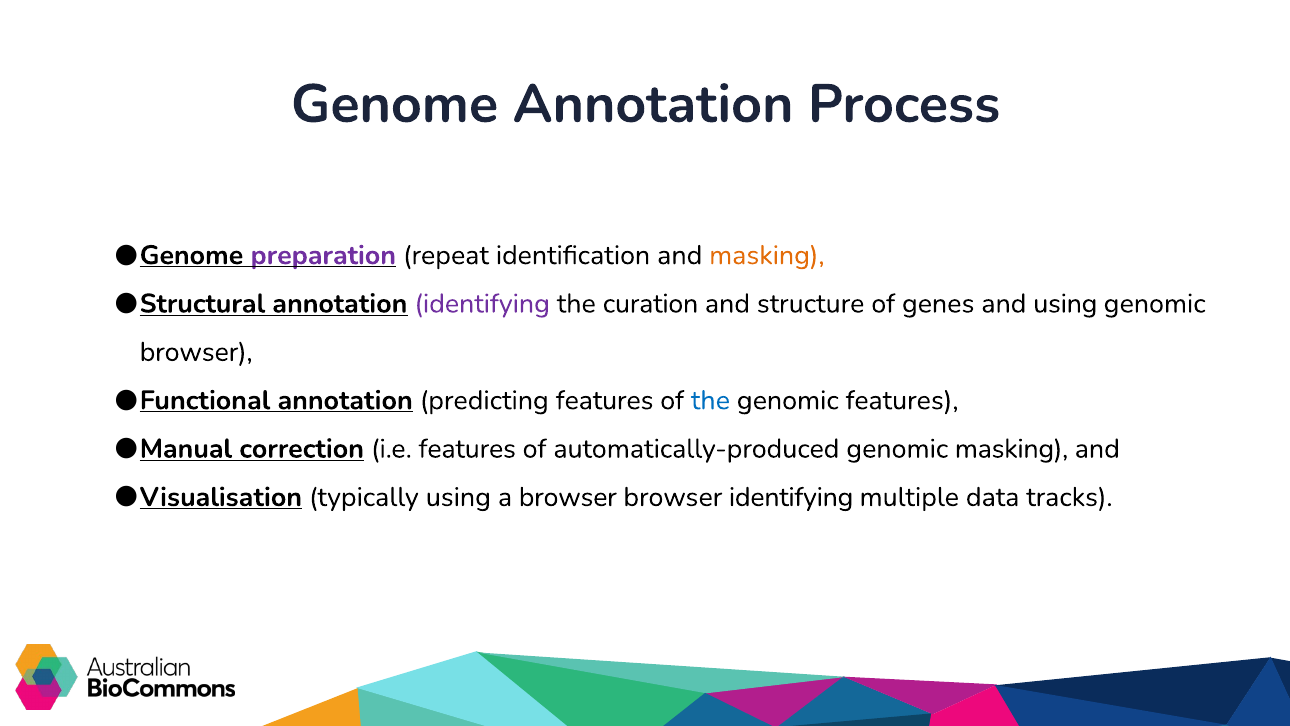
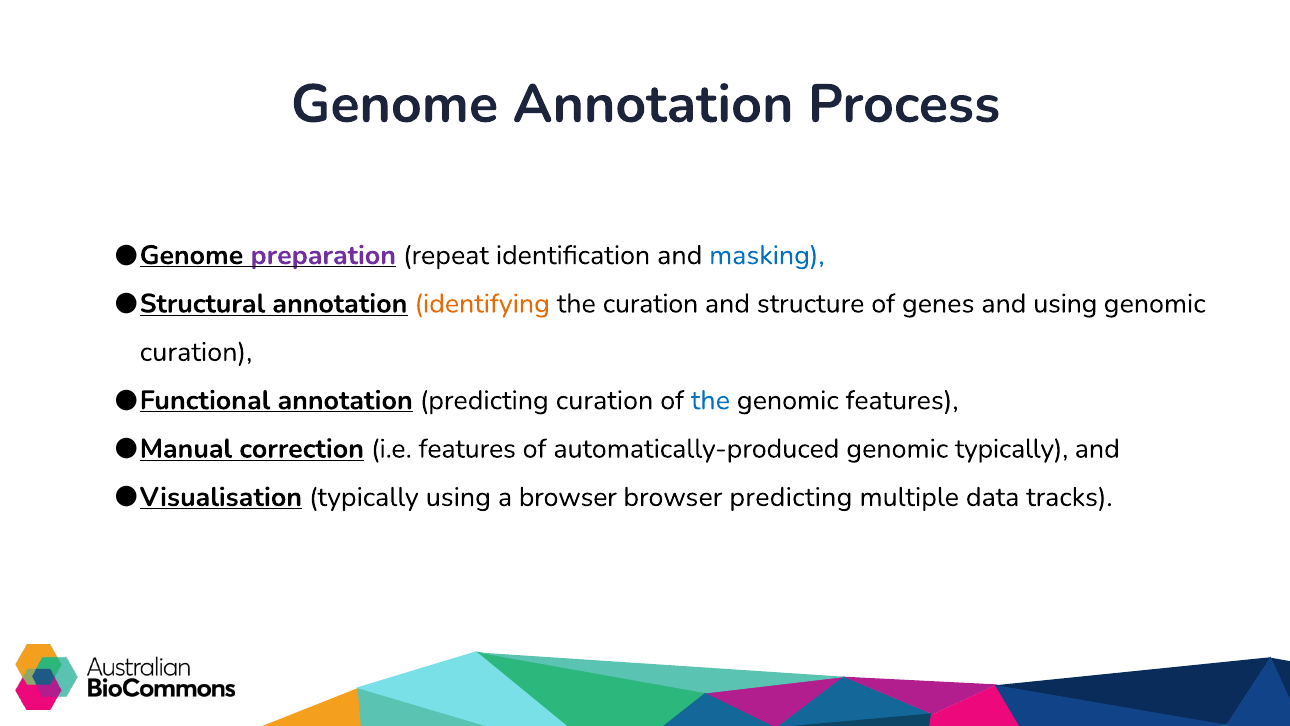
masking colour: orange -> blue (767, 255)
identifying colour: purple -> orange (482, 303)
browser: browser -> curation (196, 352)
predicting features: features -> curation (605, 400)
genomic masking: masking -> typically (1012, 449)
browser identifying: identifying -> predicting (791, 497)
